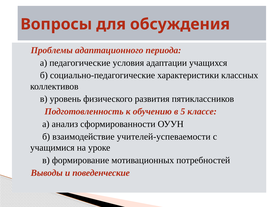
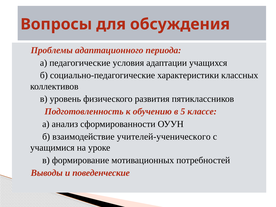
учителей-успеваемости: учителей-успеваемости -> учителей-ученического (164, 137)
